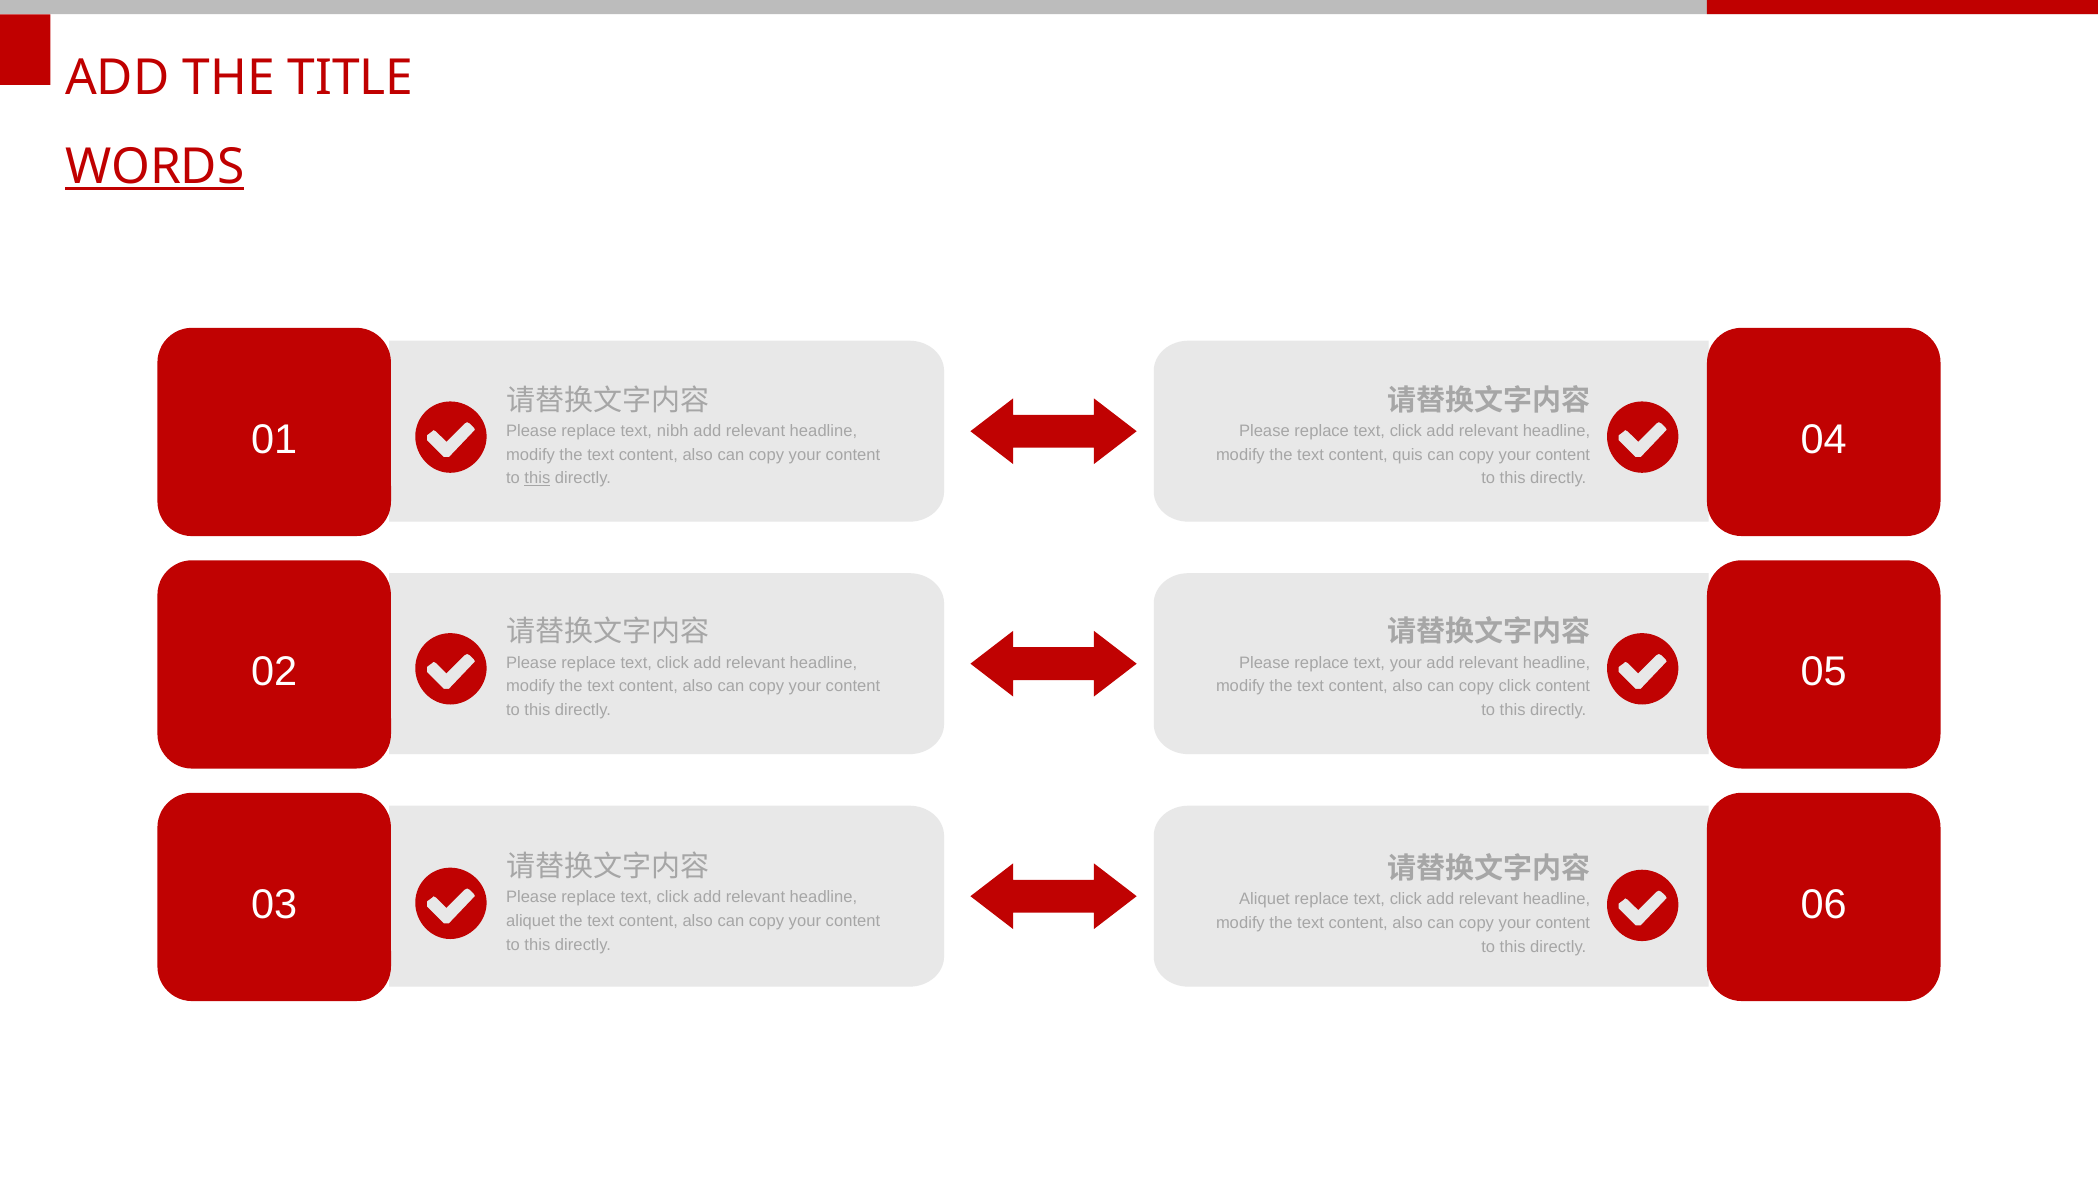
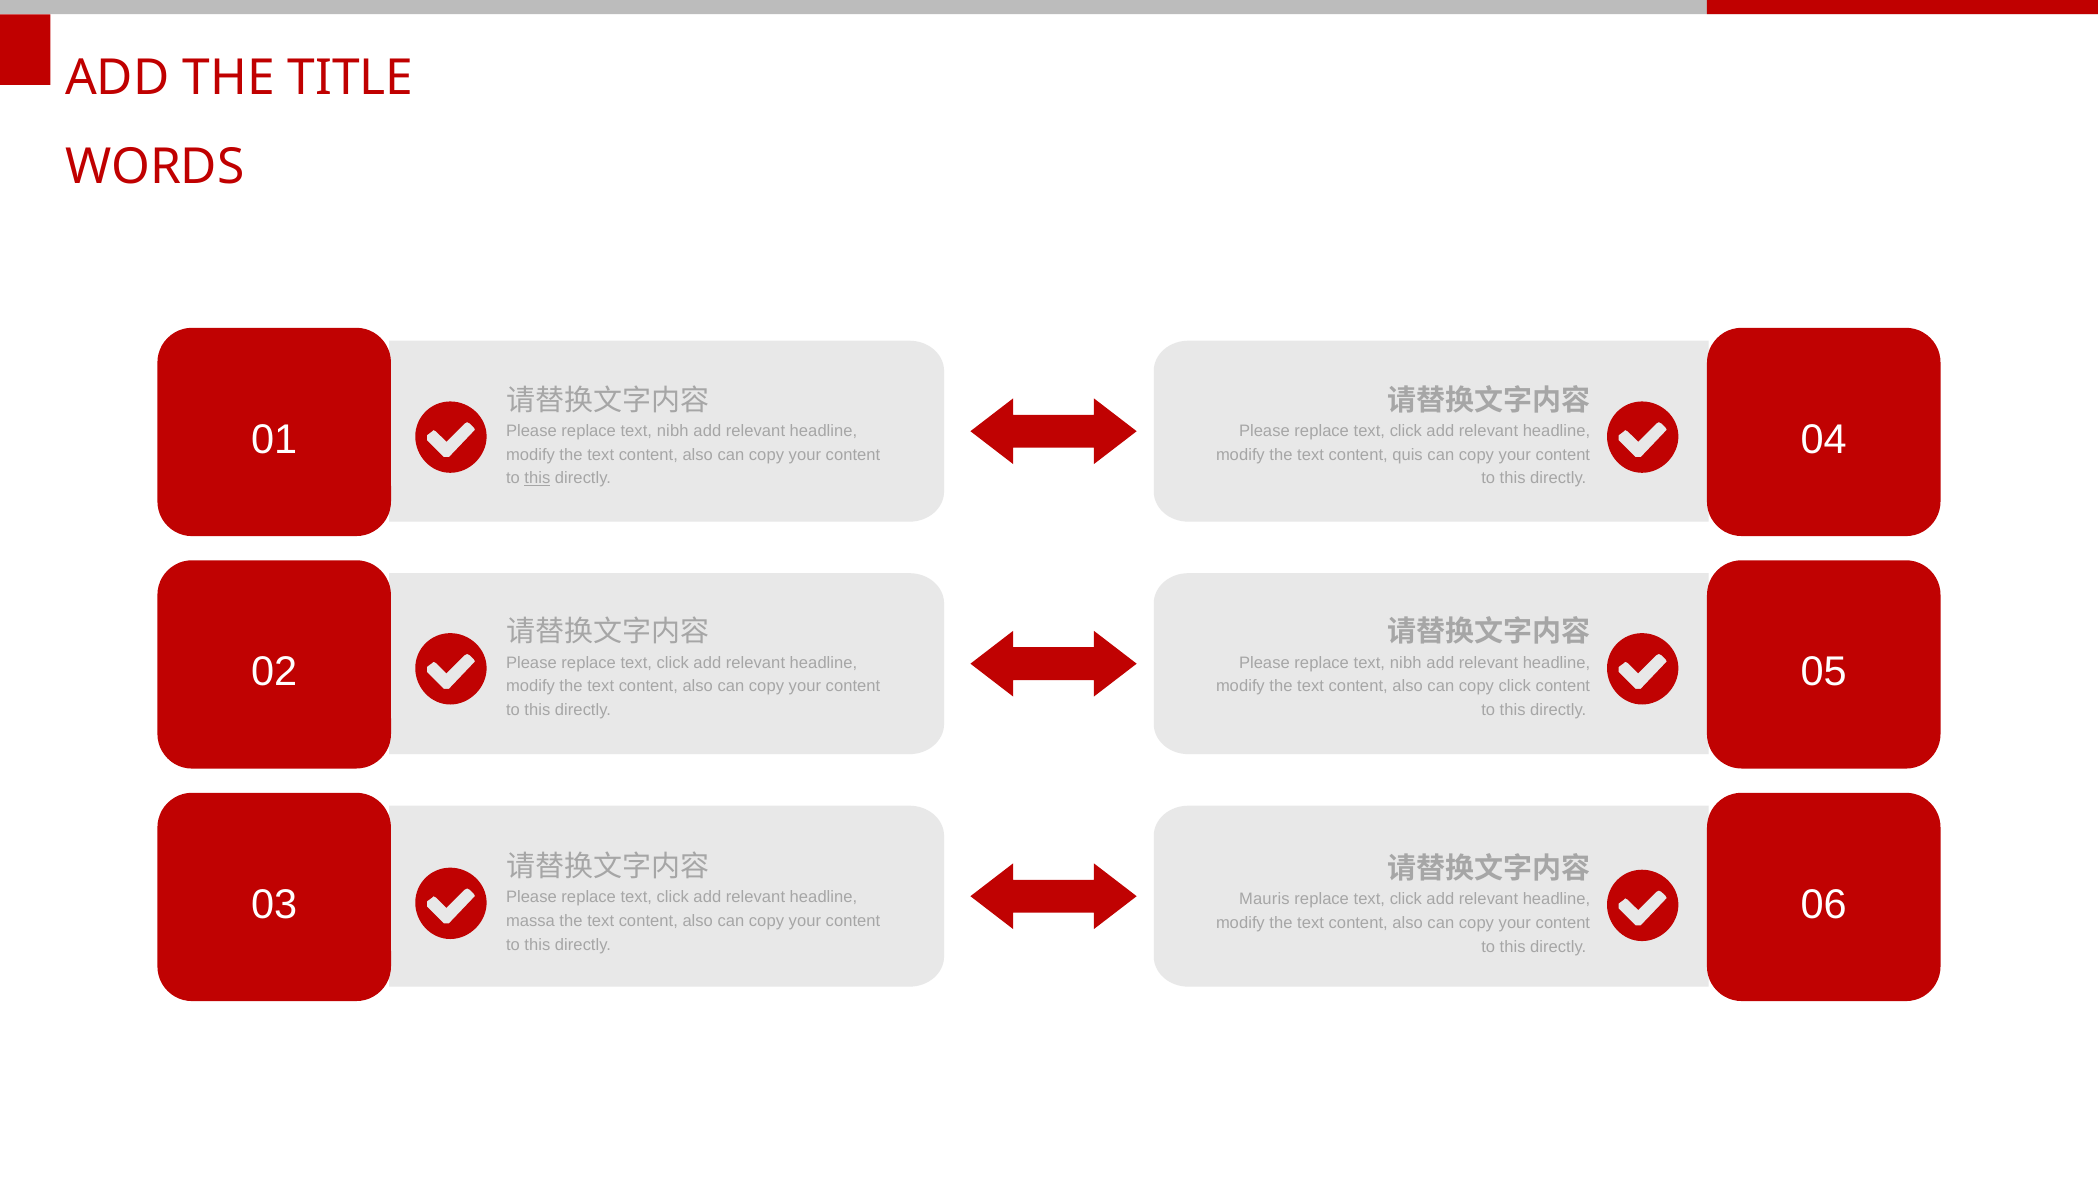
WORDS underline: present -> none (155, 167)
your: your -> nibh (1406, 663)
Aliquet: Aliquet -> Mauris (1264, 899)
aliquet: aliquet -> massa (531, 921)
